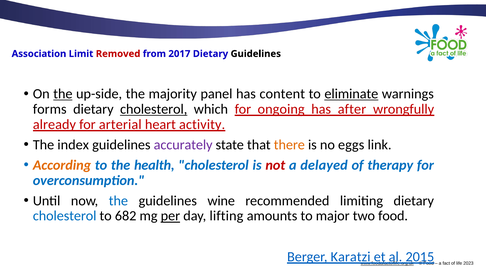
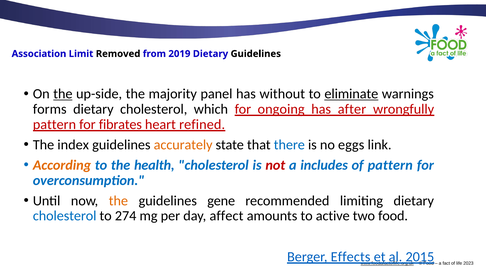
Removed colour: red -> black (118, 54)
2017: 2017 -> 2019 (179, 54)
content: content -> without (282, 94)
cholesterol underline: present -> none (154, 109)
already: already -> pattern (54, 125)
arterial: arterial -> fibrates (120, 125)
activity: activity -> refined (202, 125)
accurately colour: purple -> orange (183, 145)
there colour: orange -> blue (289, 145)
delayed: delayed -> includes (324, 165)
of therapy: therapy -> pattern (390, 165)
the colour: blue -> orange (118, 201)
wine: wine -> gene (221, 201)
682: 682 -> 274 (126, 216)
per underline: present -> none (170, 216)
lifting: lifting -> affect (226, 216)
major: major -> active (333, 216)
Karatzi: Karatzi -> Effects (351, 257)
